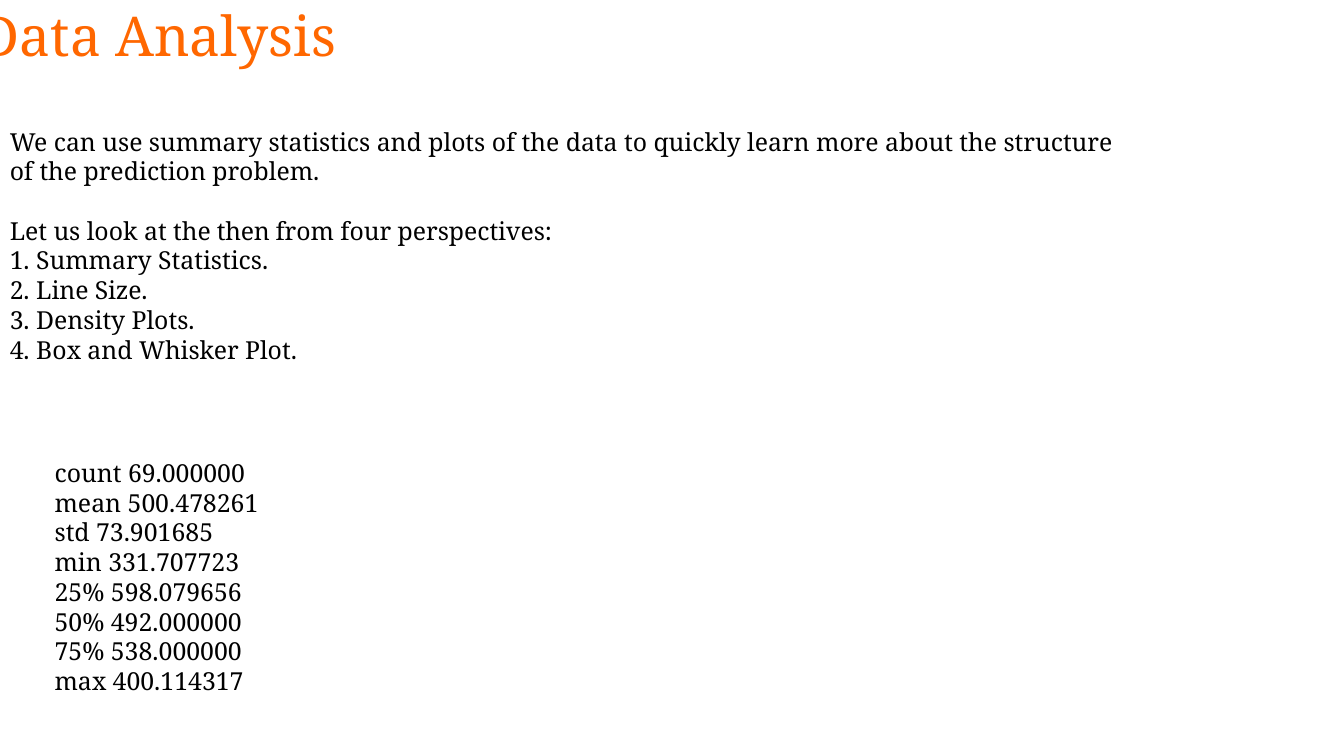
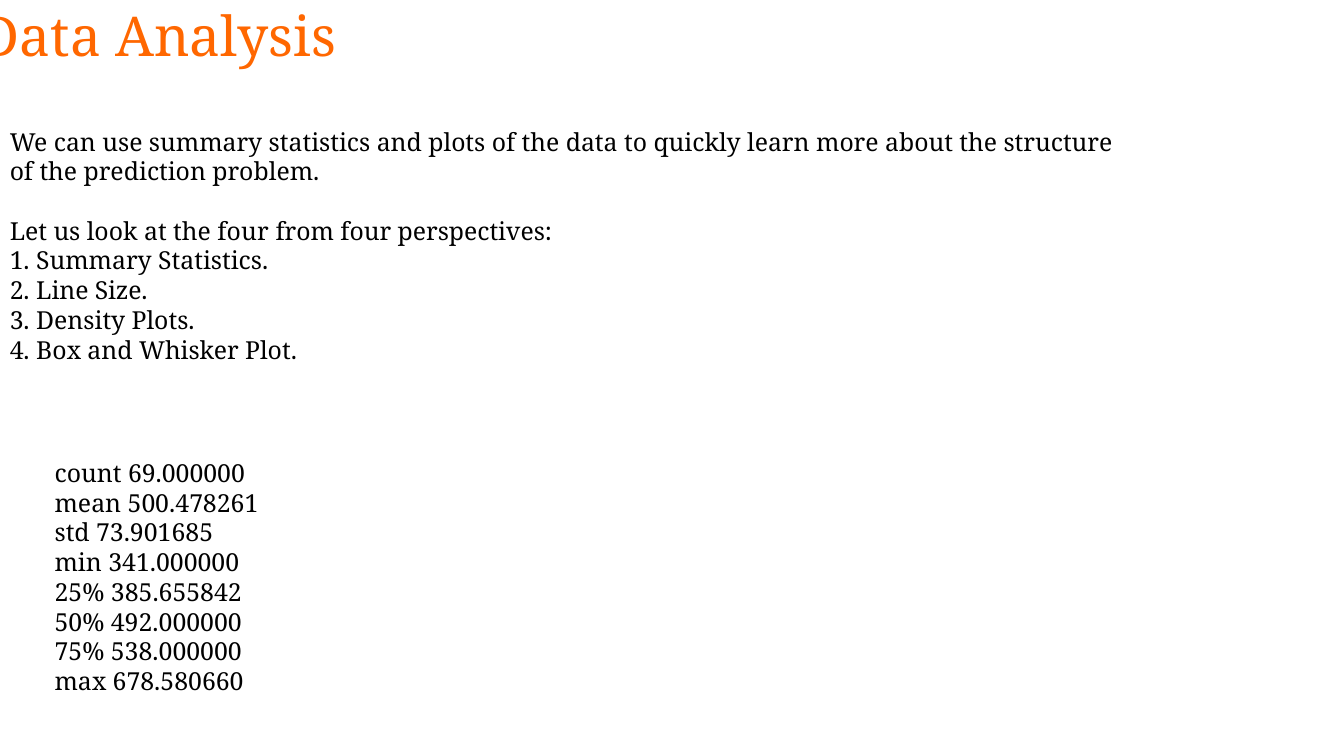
the then: then -> four (243, 232)
331.707723: 331.707723 -> 341.000000 (174, 564)
598.079656: 598.079656 -> 385.655842 (176, 594)
400.114317: 400.114317 -> 678.580660 (178, 683)
